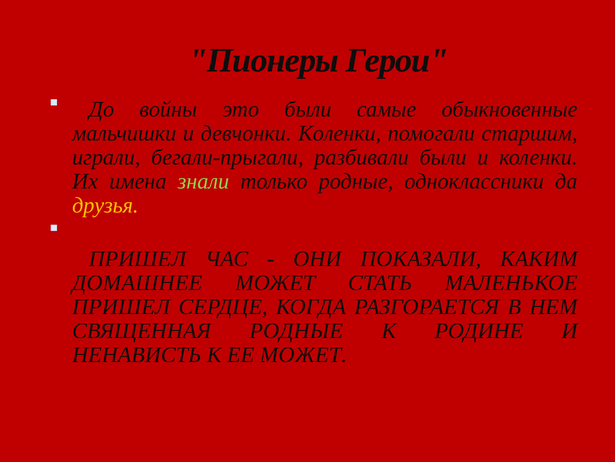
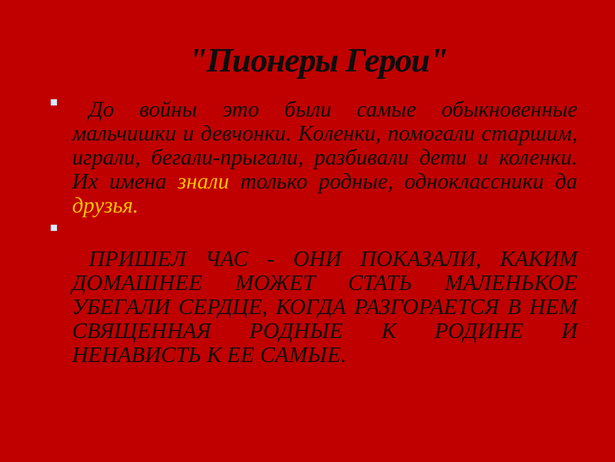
разбивали были: были -> дети (443, 157)
знали colour: light green -> yellow (203, 181)
ПРИШЕЛ: ПРИШЕЛ -> УБЕГАЛИ (121, 306)
ЕЕ МОЖЕТ: МОЖЕТ -> САМЫЕ (303, 354)
